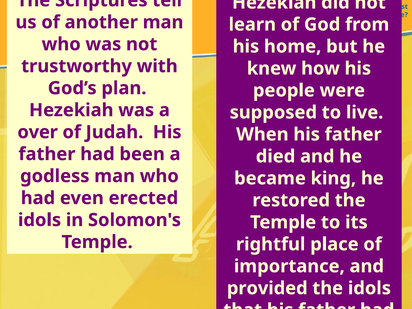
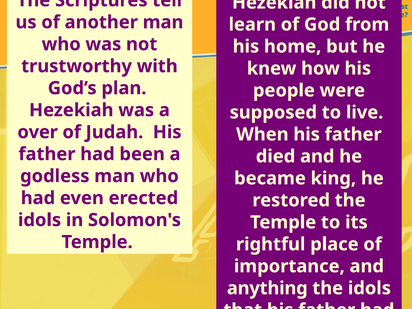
provided: provided -> anything (267, 288)
